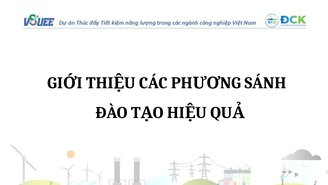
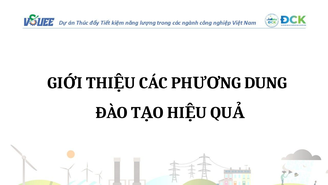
SÁNH: SÁNH -> DUNG (266, 83)
